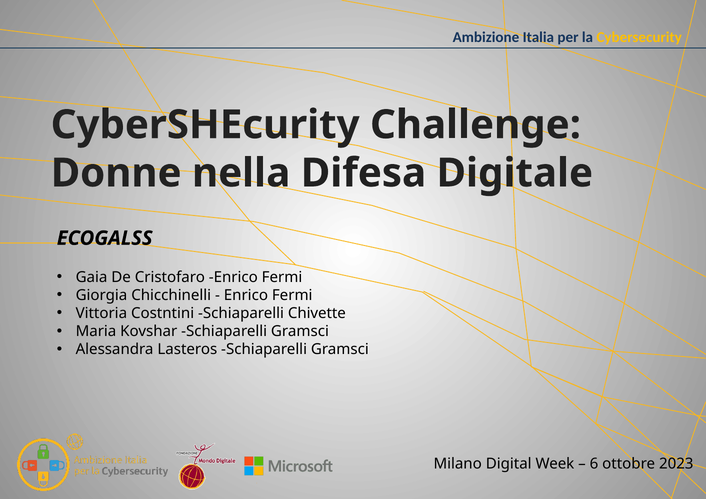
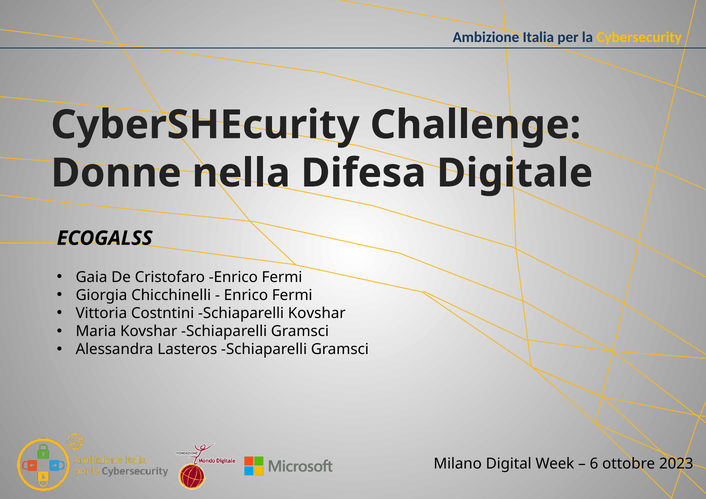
Schiaparelli Chivette: Chivette -> Kovshar (317, 313)
